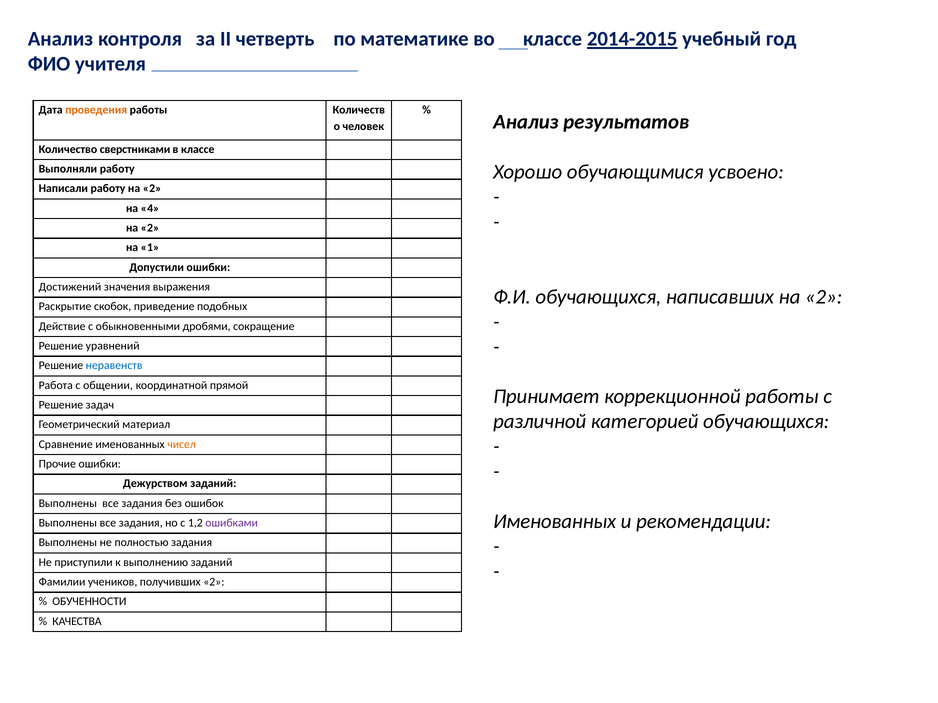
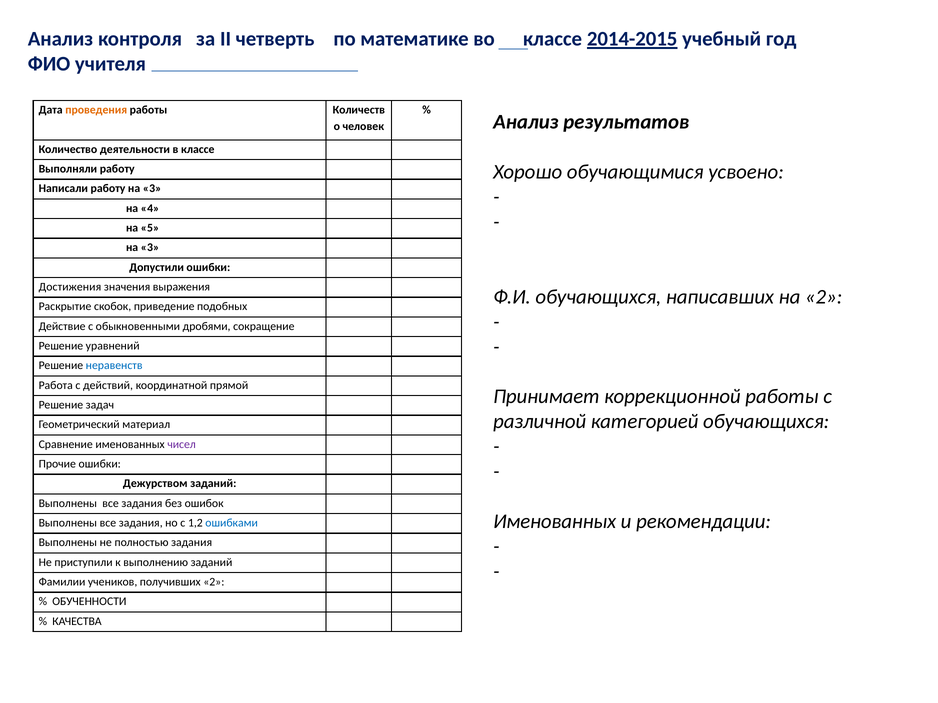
сверстниками: сверстниками -> деятельности (135, 149)
работу на 2: 2 -> 3 (152, 189)
2: 2 -> 5 (150, 228)
1: 1 -> 3 (150, 248)
Достижений: Достижений -> Достижения (70, 287)
общении: общении -> действий (108, 386)
чисел colour: orange -> purple (182, 445)
ошибками colour: purple -> blue (232, 523)
